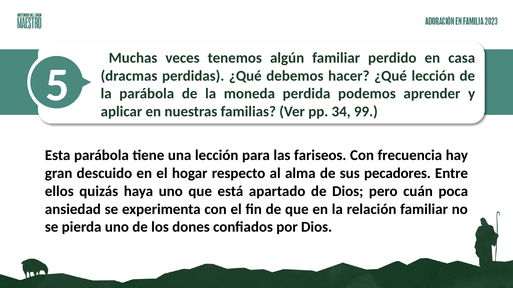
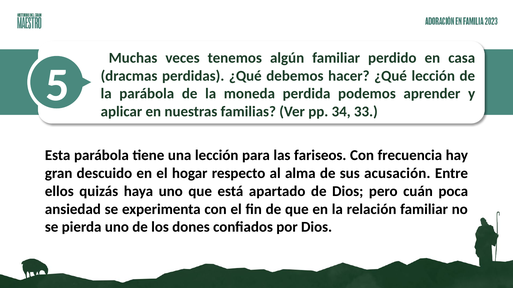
99: 99 -> 33 (366, 112)
pecadores: pecadores -> acusación (397, 174)
